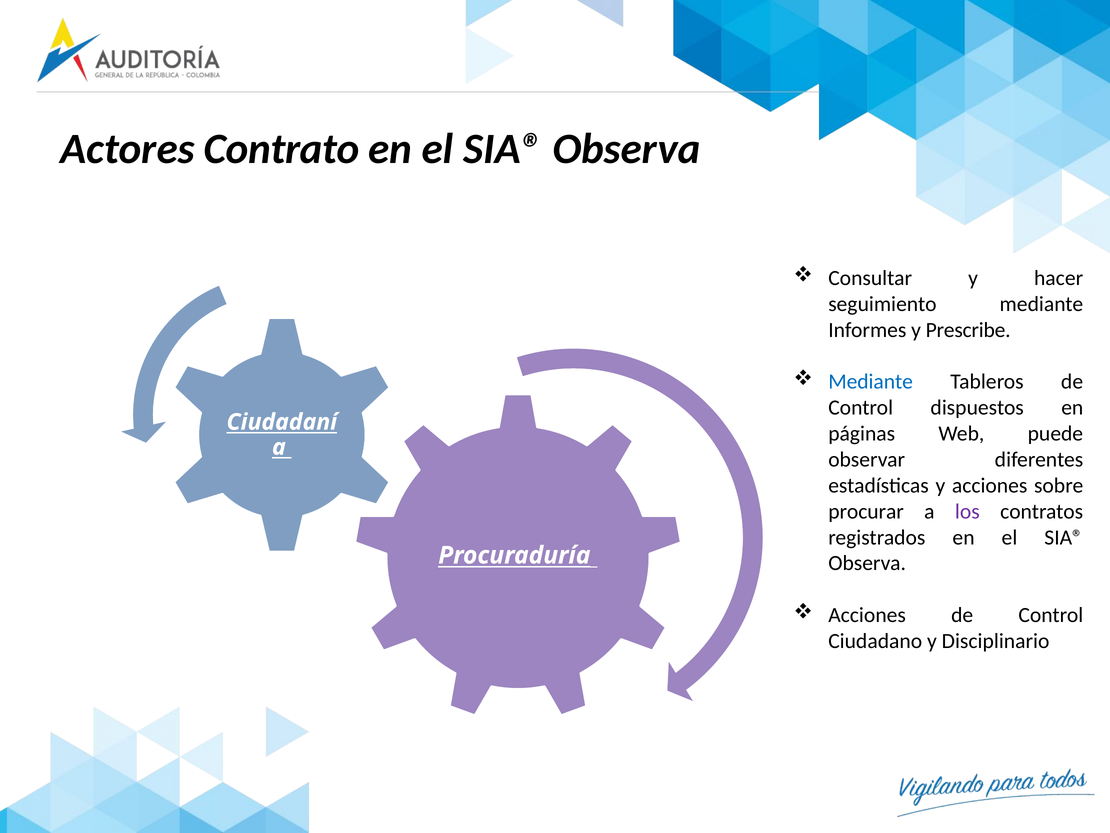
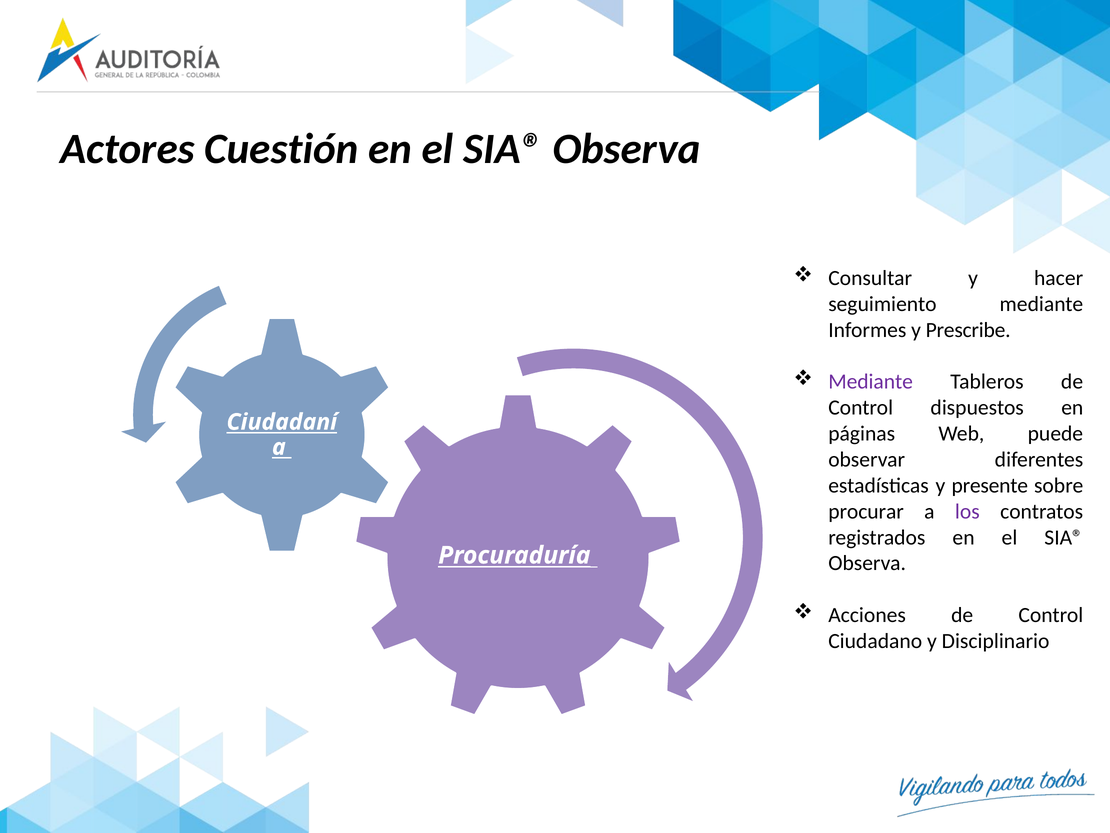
Contrato: Contrato -> Cuestión (281, 149)
Mediante colour: blue -> purple (871, 382)
y acciones: acciones -> presente (990, 485)
